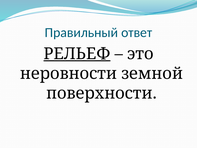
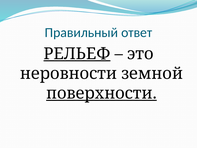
поверхности underline: none -> present (101, 93)
